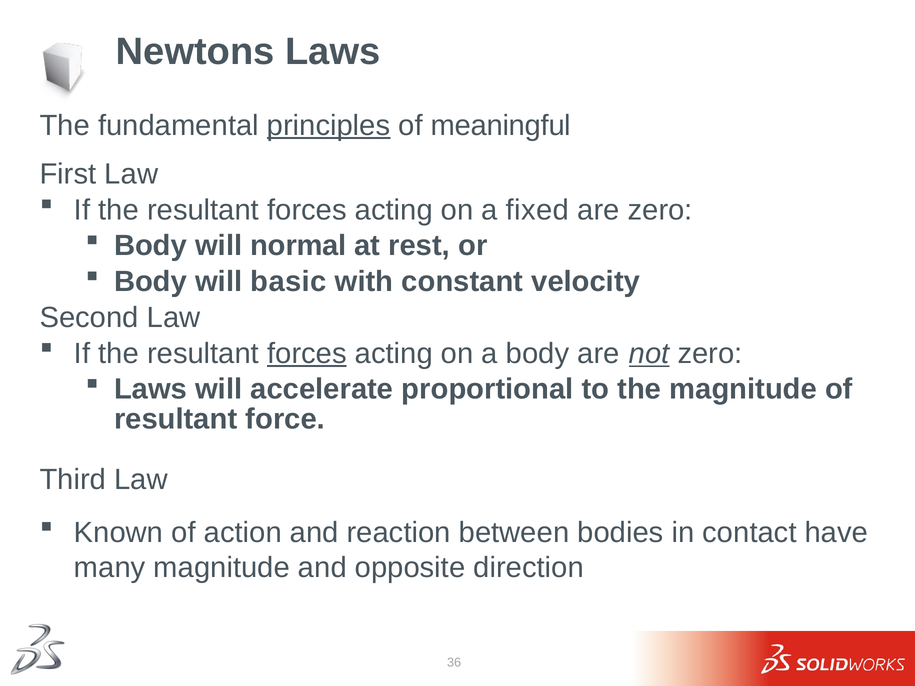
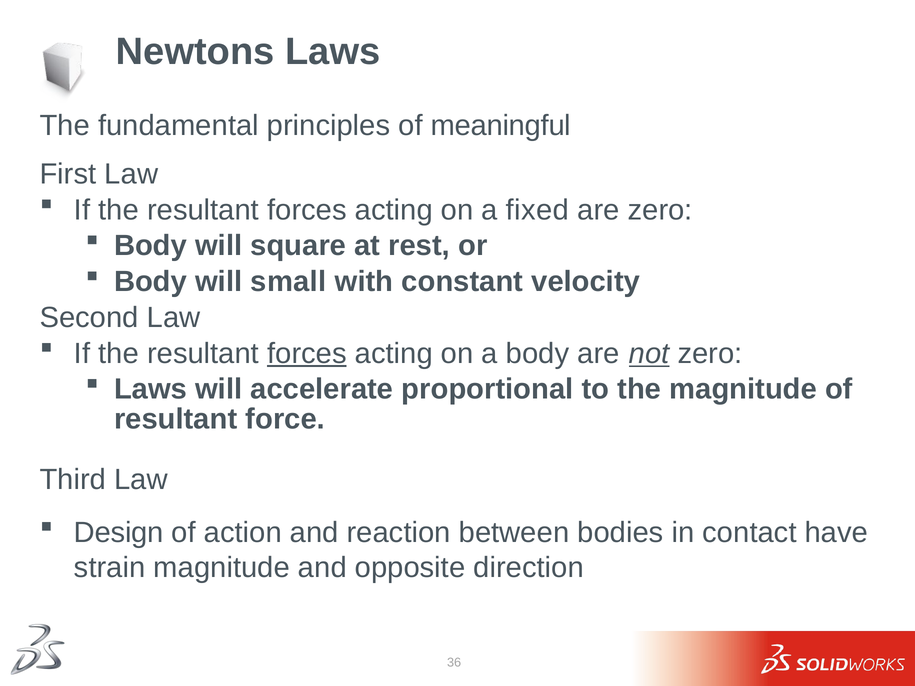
principles underline: present -> none (329, 126)
normal: normal -> square (298, 246)
basic: basic -> small (288, 282)
Known: Known -> Design (119, 533)
many: many -> strain (110, 568)
